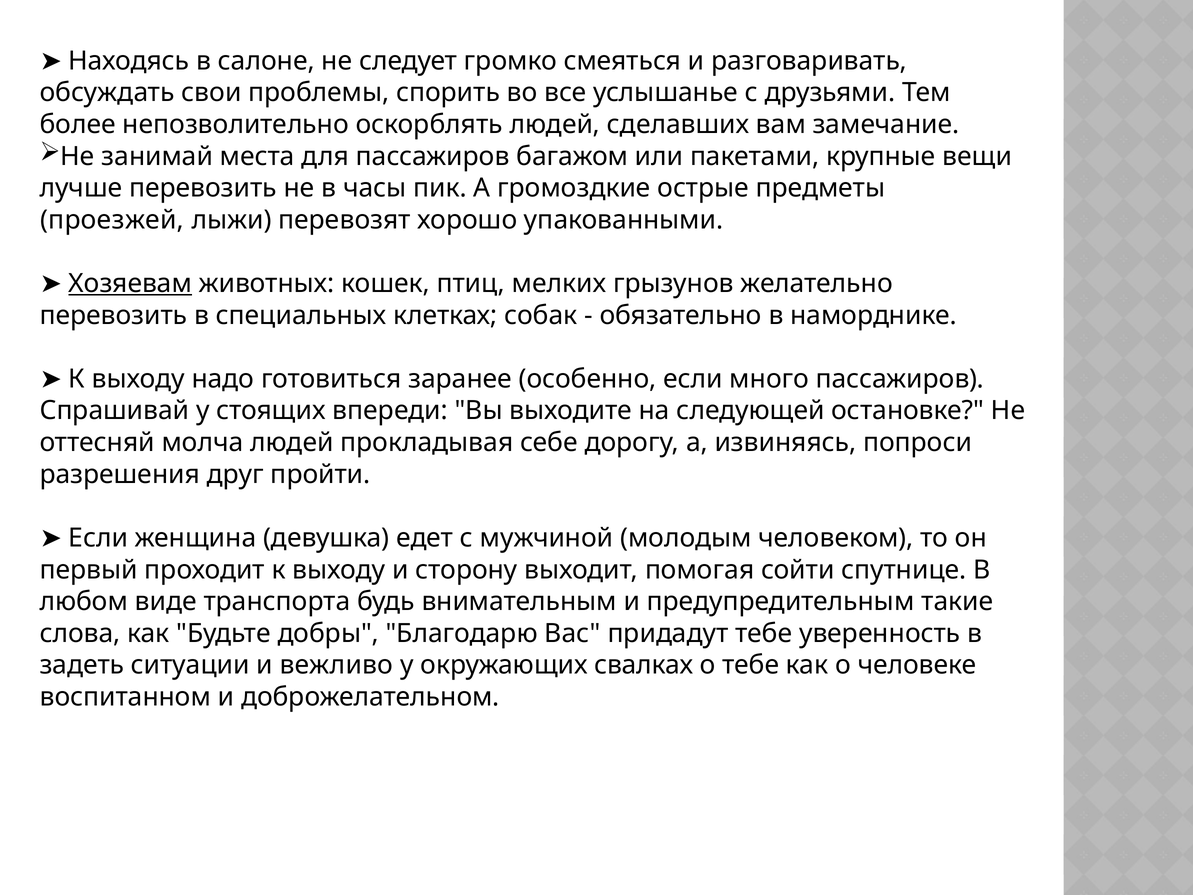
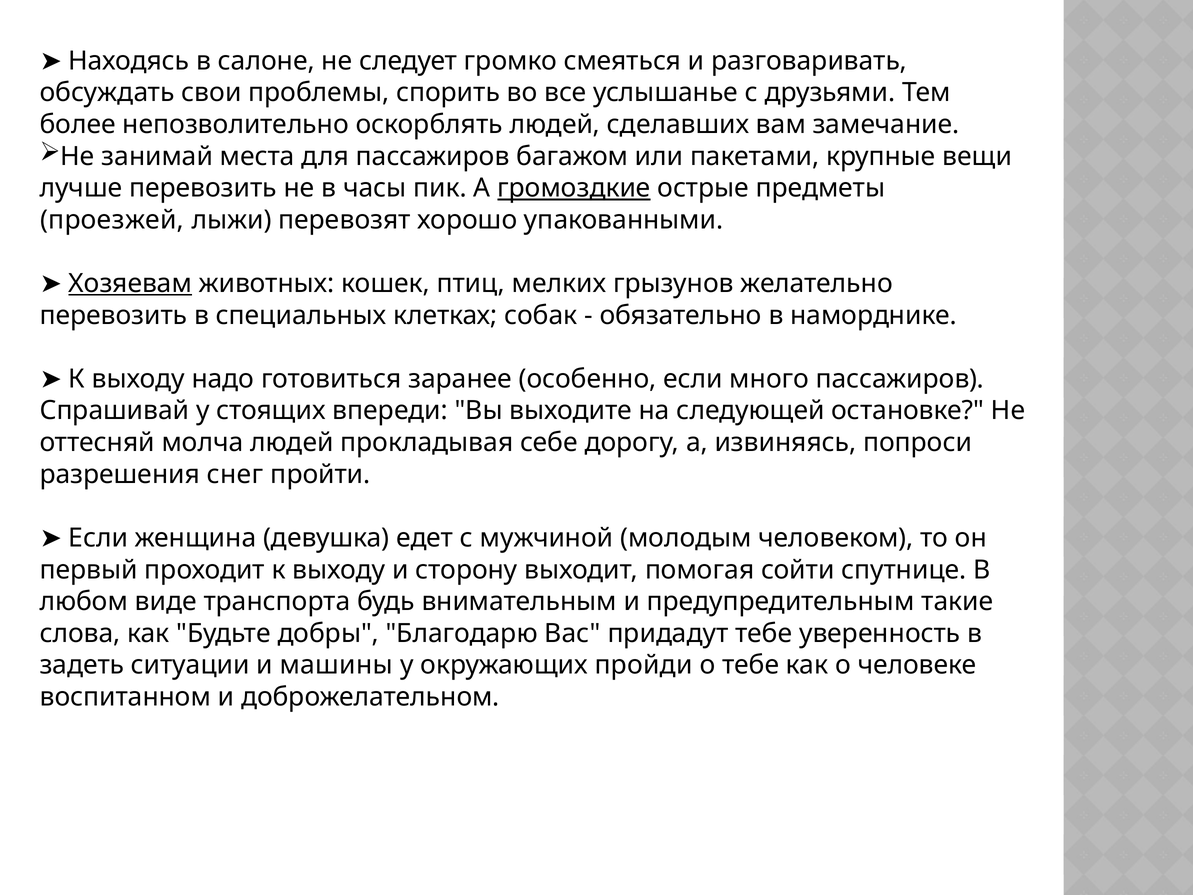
громоздкие underline: none -> present (574, 188)
друг: друг -> снег (235, 474)
вежливо: вежливо -> машины (336, 665)
свалках: свалках -> пройди (644, 665)
